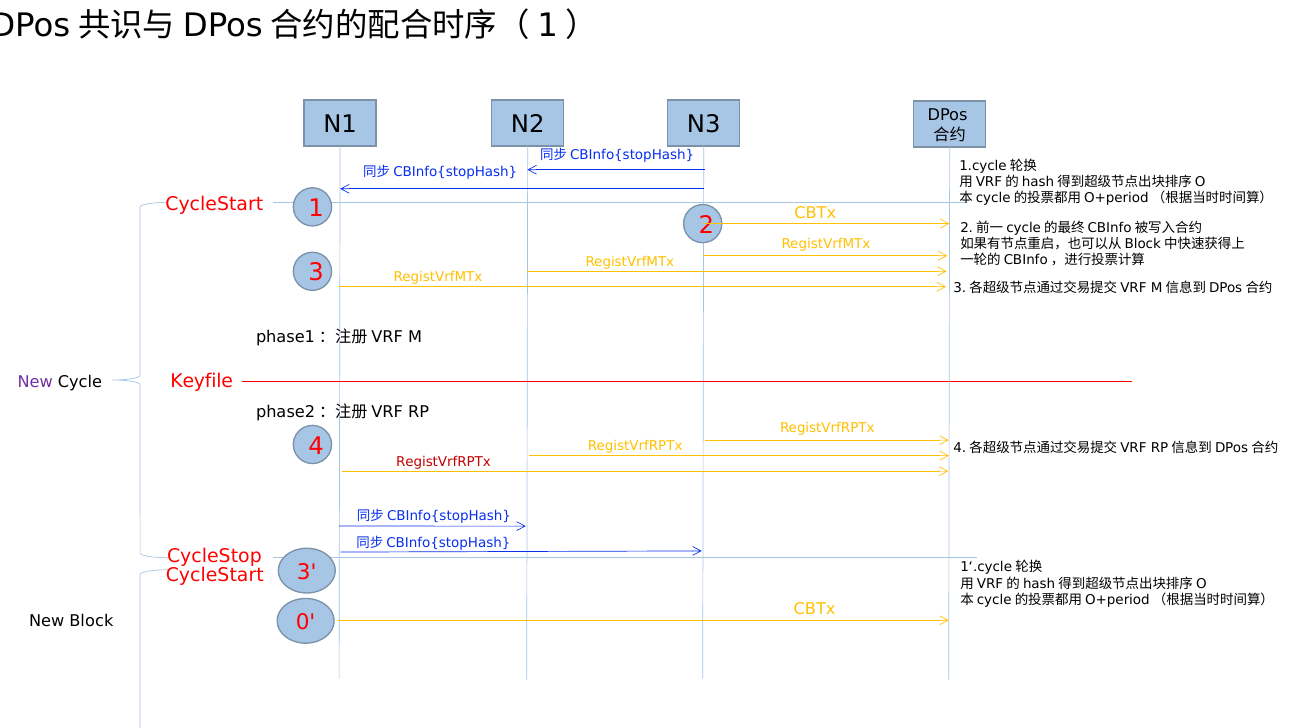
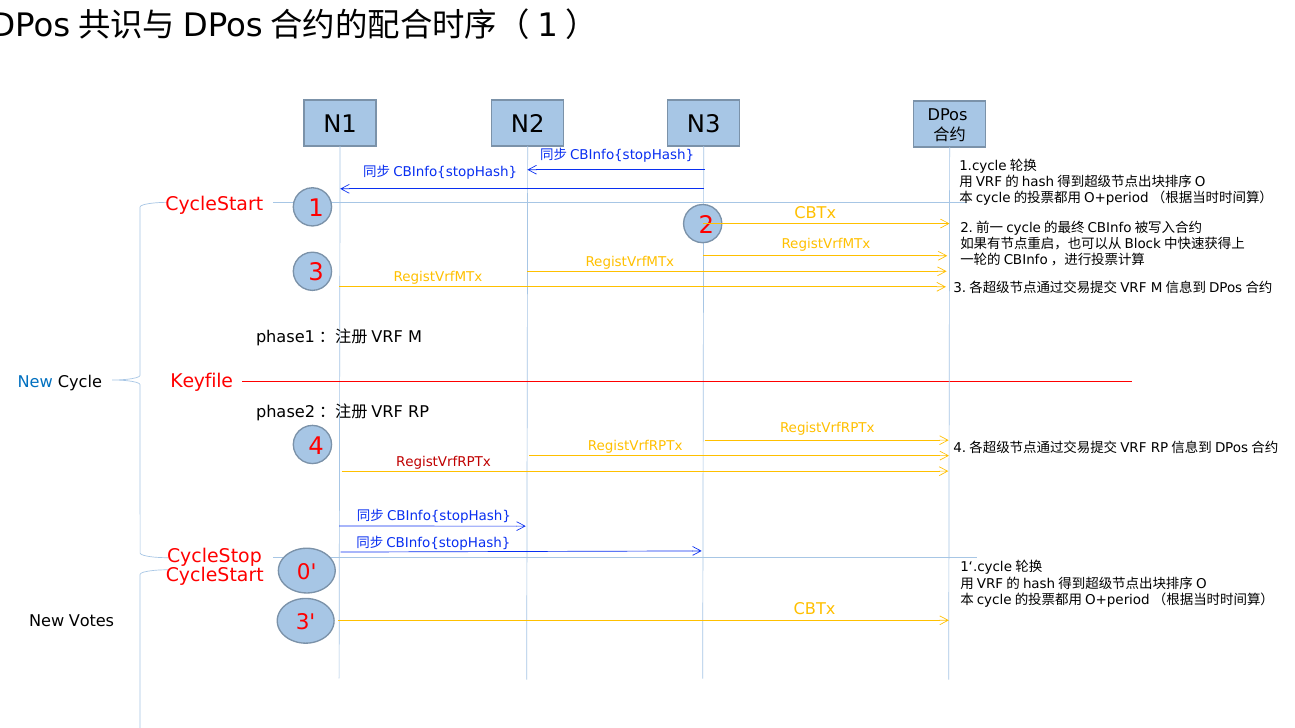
New colour: purple -> blue (35, 383)
3: 3 -> 0 (307, 572)
0: 0 -> 3 (306, 623)
Block: Block -> Votes (91, 622)
